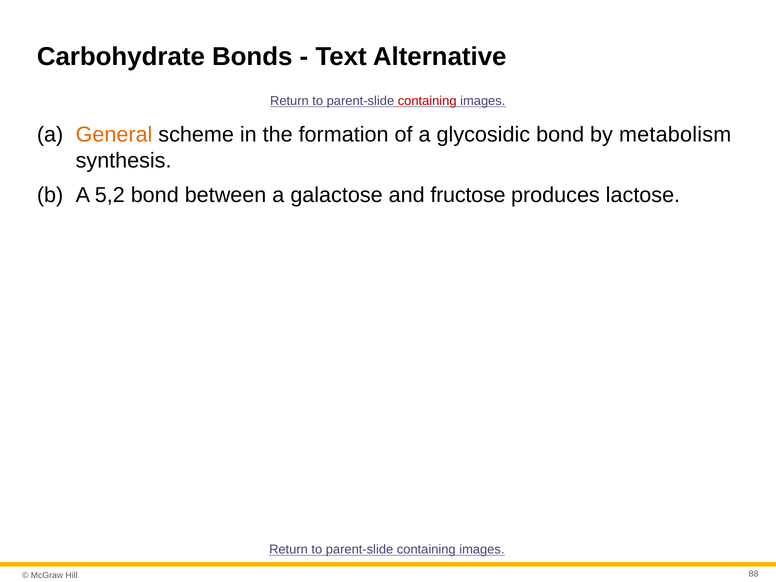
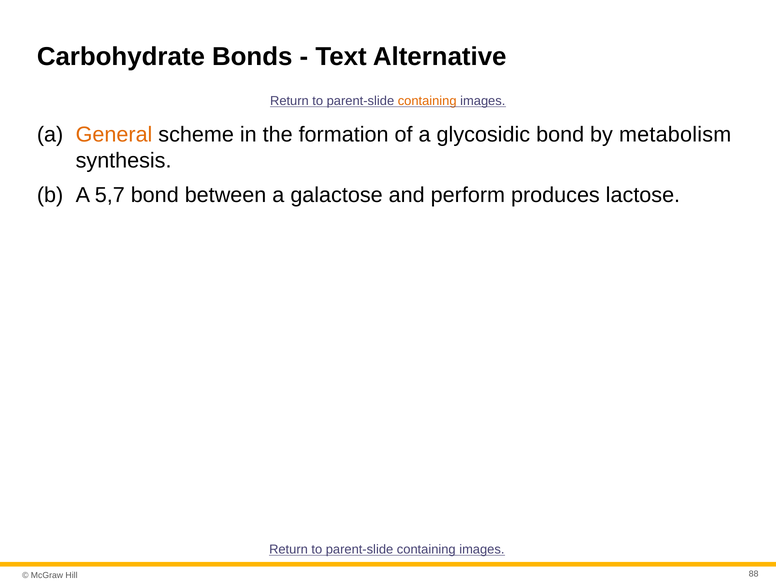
containing colour: red -> orange (427, 101)
5,2: 5,2 -> 5,7 (110, 195)
fructose: fructose -> perform (468, 195)
